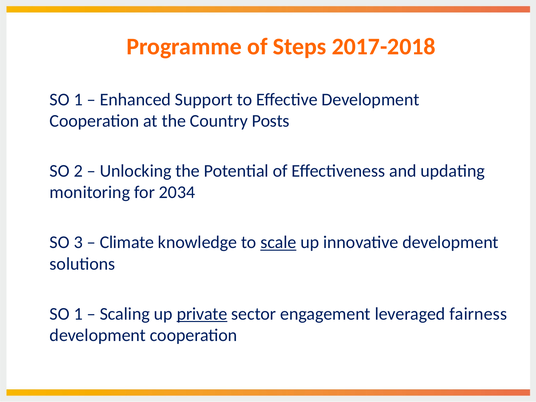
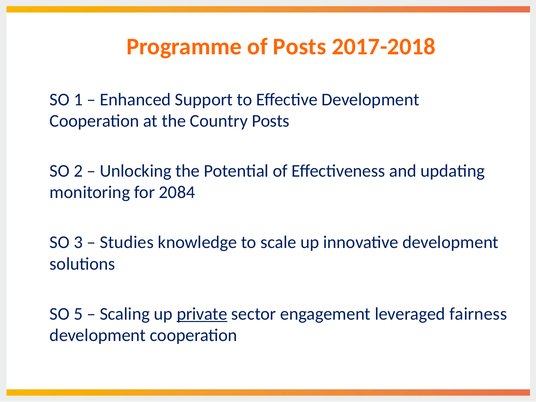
of Steps: Steps -> Posts (300, 46)
2034: 2034 -> 2084 (177, 192)
Climate: Climate -> Studies (127, 242)
scale underline: present -> none (278, 242)
1: 1 -> 5 (78, 314)
